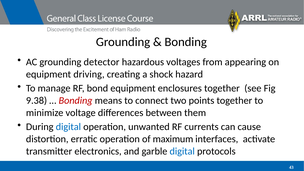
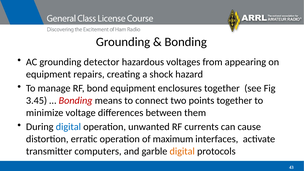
driving: driving -> repairs (89, 74)
9.38: 9.38 -> 3.45 (37, 101)
electronics: electronics -> computers (98, 151)
digital colour: blue -> orange (182, 151)
